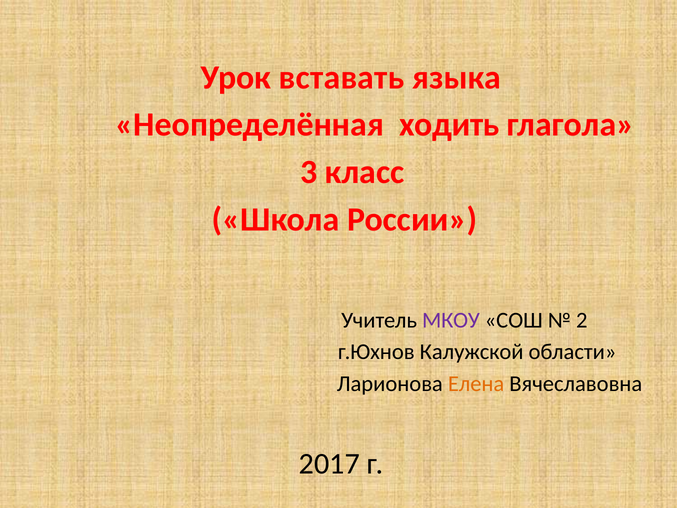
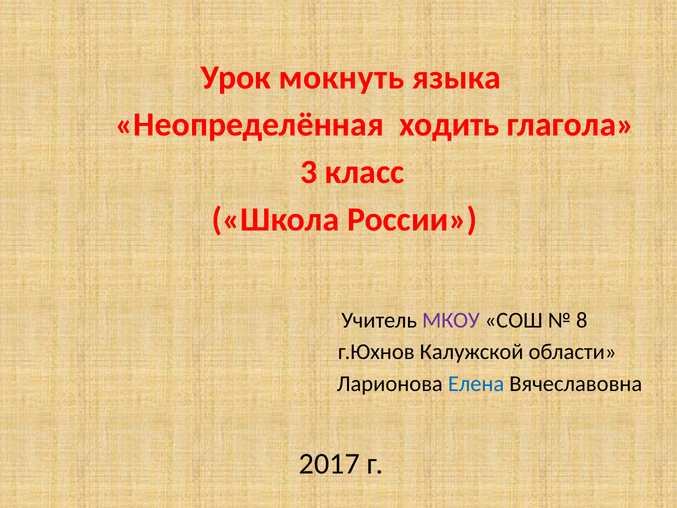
вставать: вставать -> мокнуть (342, 77)
2: 2 -> 8 (582, 320)
Елена colour: orange -> blue (476, 383)
